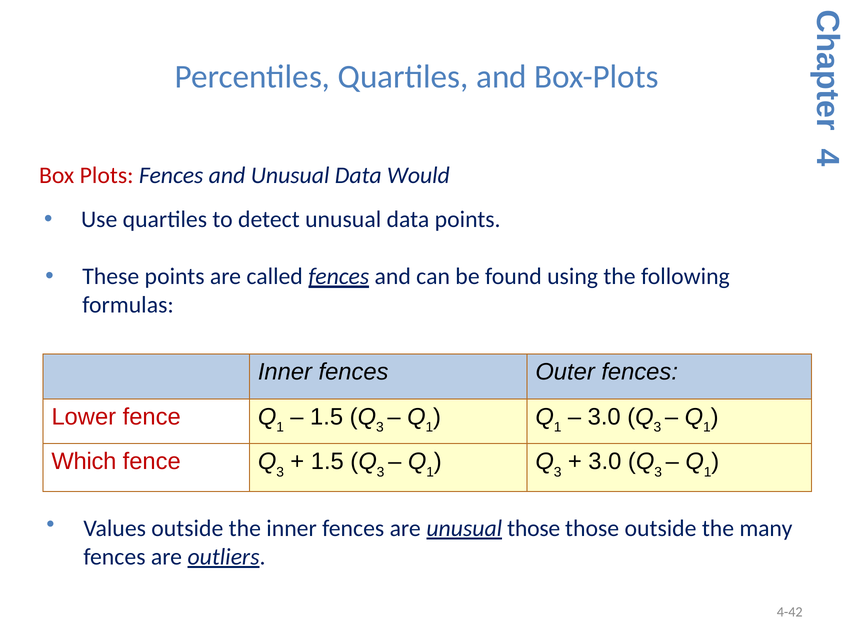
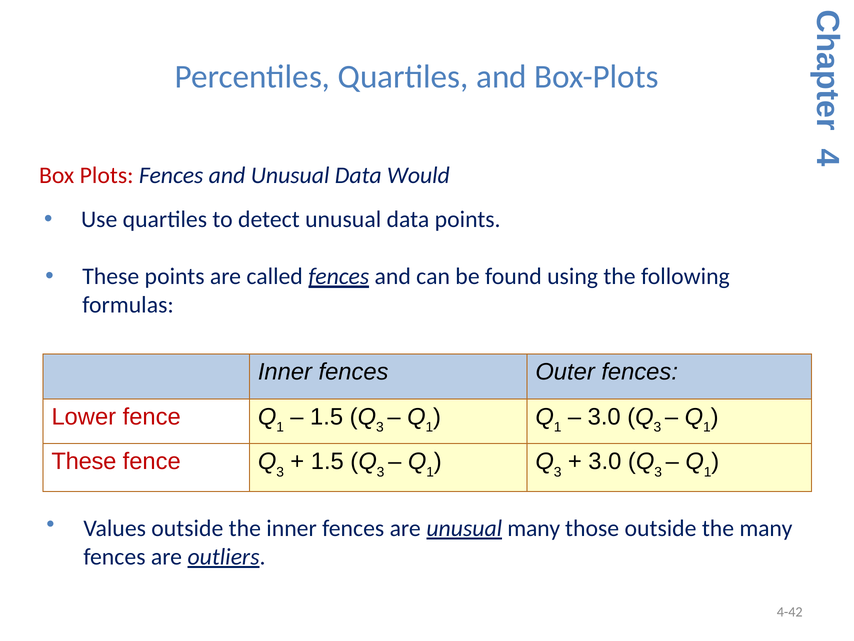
Which: Which -> These (84, 461)
unusual those: those -> many (534, 528)
